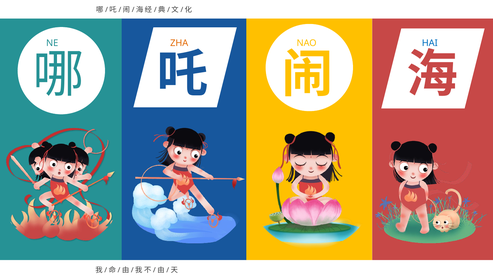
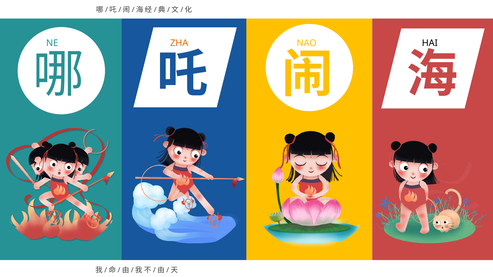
HAI colour: blue -> black (430, 43)
